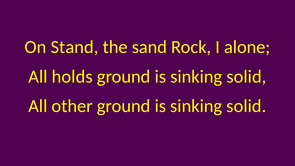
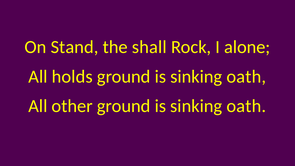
sand: sand -> shall (149, 47)
solid: solid -> oath (246, 76)
solid: solid -> oath (246, 106)
